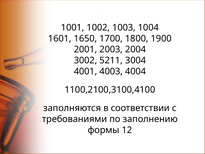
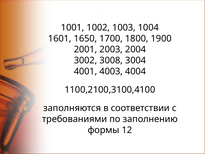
5211: 5211 -> 3008 (111, 60)
